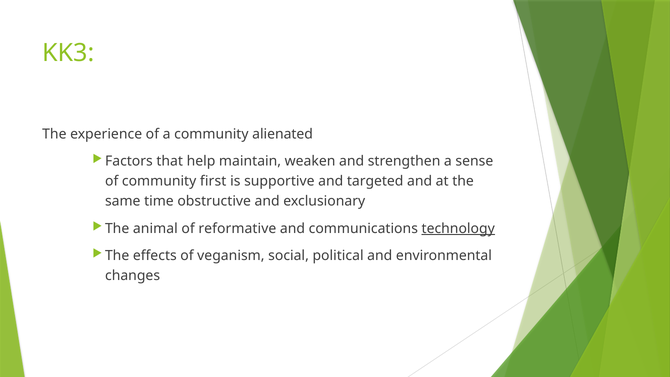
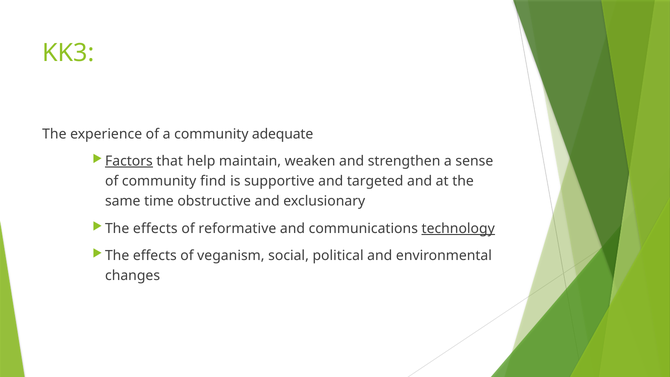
alienated: alienated -> adequate (283, 134)
Factors underline: none -> present (129, 161)
first: first -> find (213, 181)
animal: animal -> effects (155, 228)
